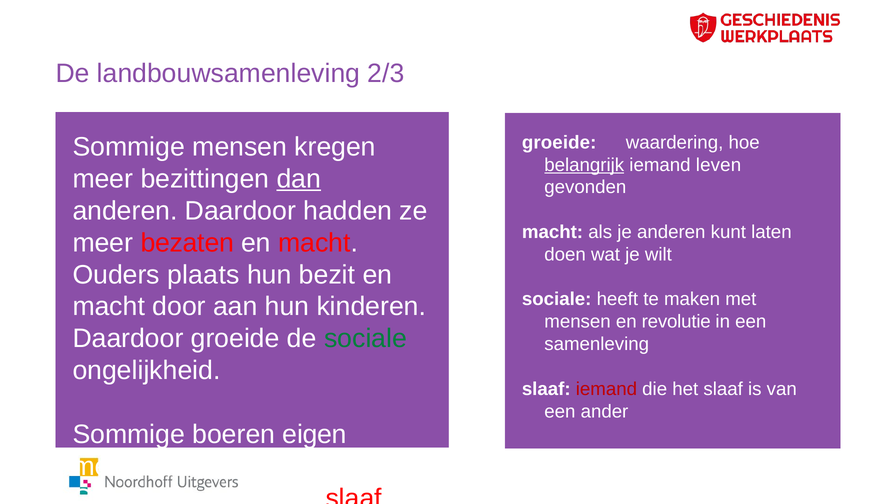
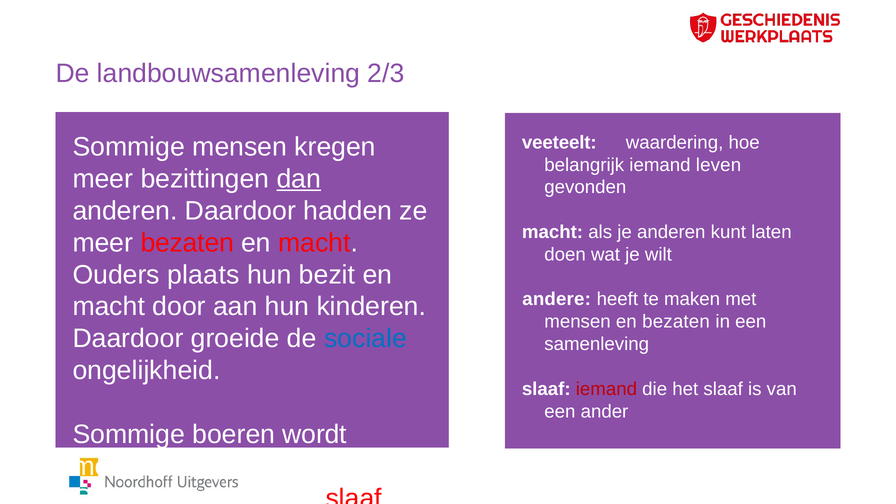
groeide: groeide -> veeteelt (559, 142)
belangrijk underline: present -> none (584, 165)
sociale: sociale -> andere (557, 299)
en revolutie: revolutie -> bezaten (676, 322)
sociale colour: green -> blue (366, 339)
eigen: eigen -> wordt (315, 435)
